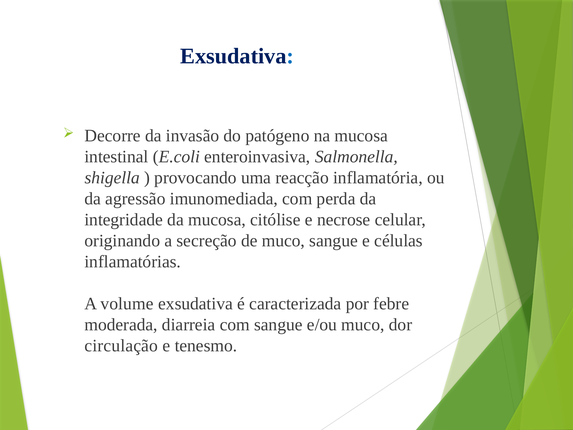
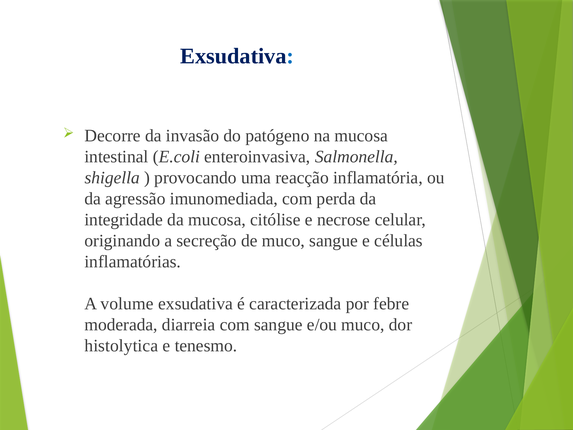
circulação: circulação -> histolytica (121, 346)
